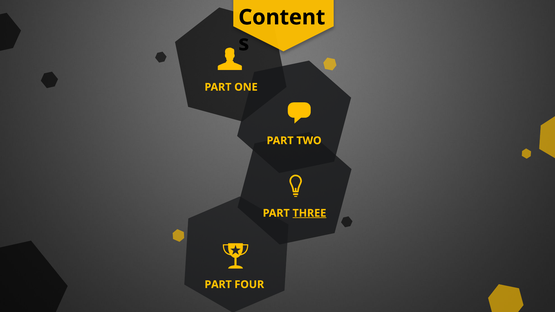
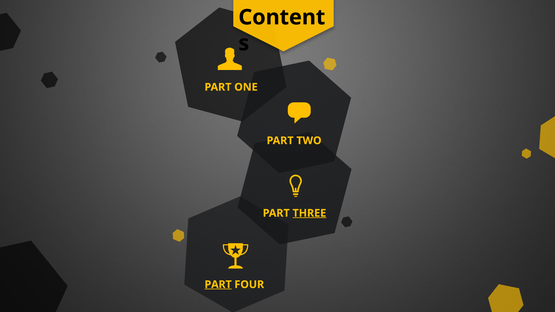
PART underline: none -> present (218, 285)
